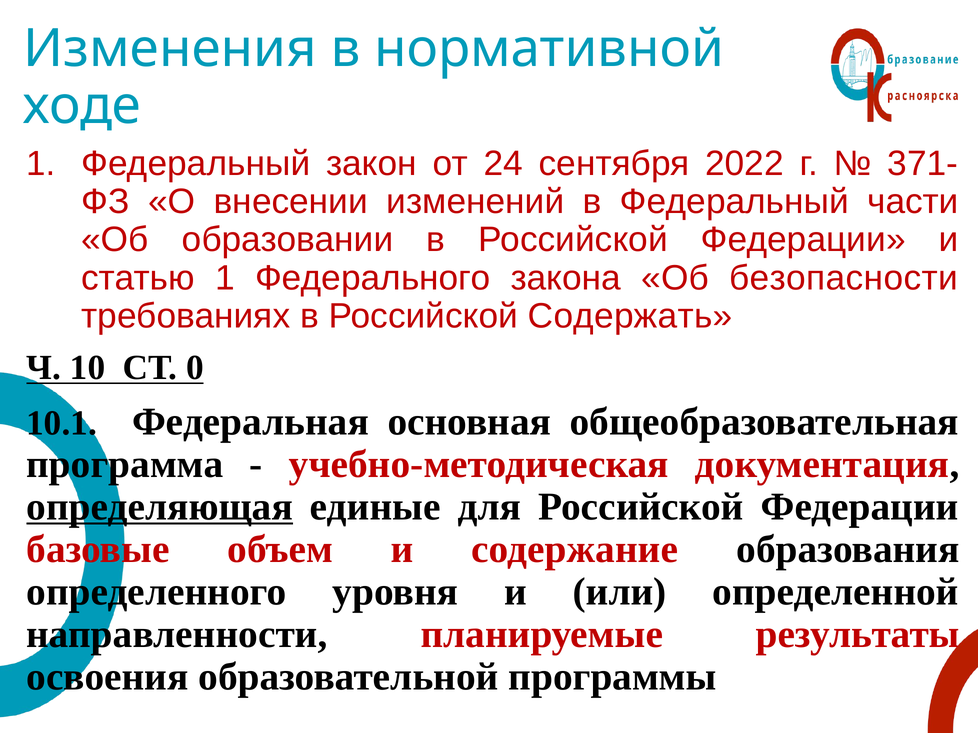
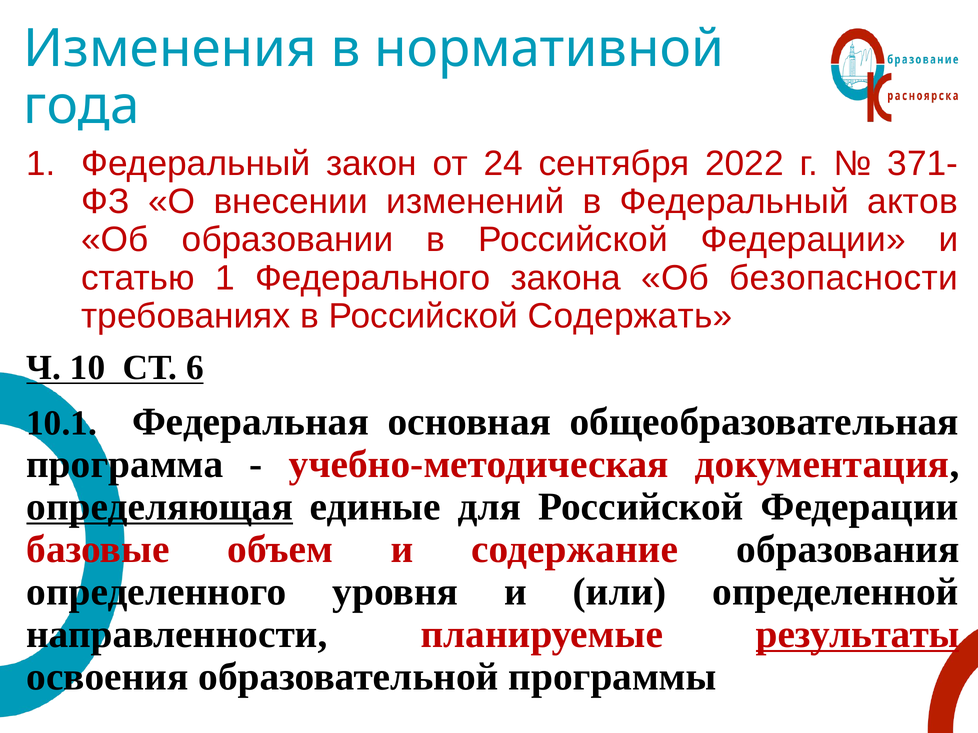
ходе: ходе -> года (81, 106)
части: части -> актов (913, 202)
0: 0 -> 6 (195, 368)
результаты underline: none -> present (858, 635)
